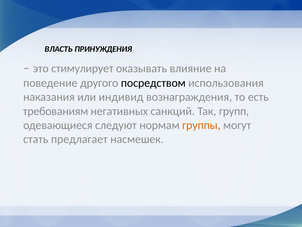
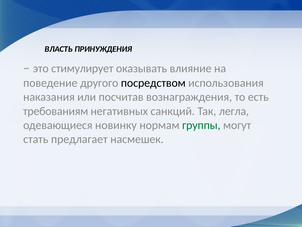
индивид: индивид -> посчитав (121, 97)
групп: групп -> легла (234, 111)
следуют: следуют -> новинку (116, 125)
группы colour: orange -> green (201, 125)
